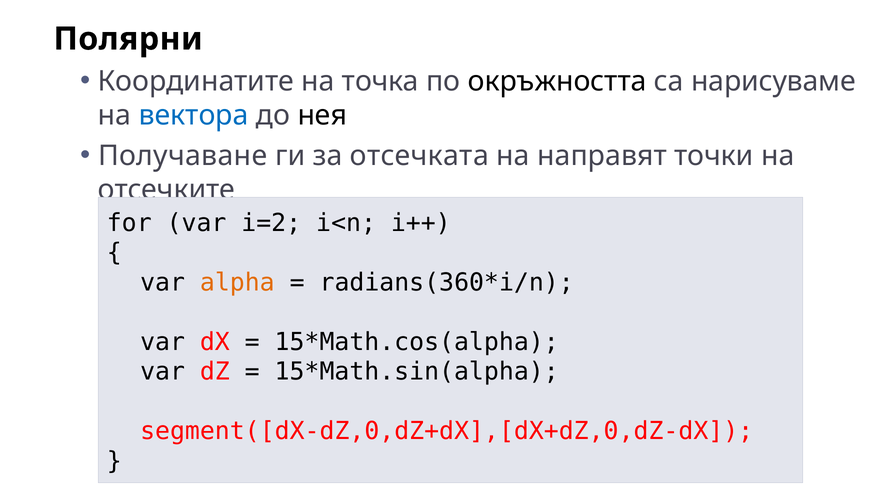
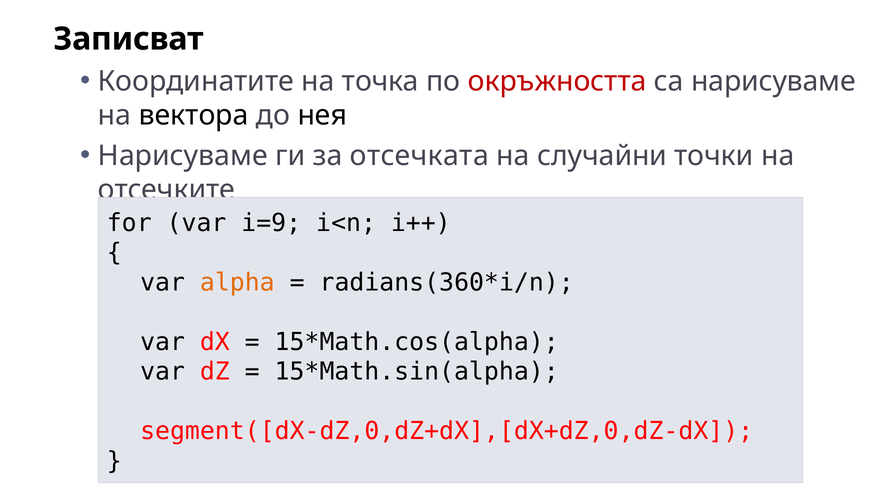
Полярни: Полярни -> Записват (128, 39)
окръжността colour: black -> red (557, 81)
вектора colour: blue -> black (194, 115)
Получаване: Получаване -> Нарисуваме (183, 156)
направят: направят -> случайни (602, 156)
i=2: i=2 -> i=9 (271, 223)
